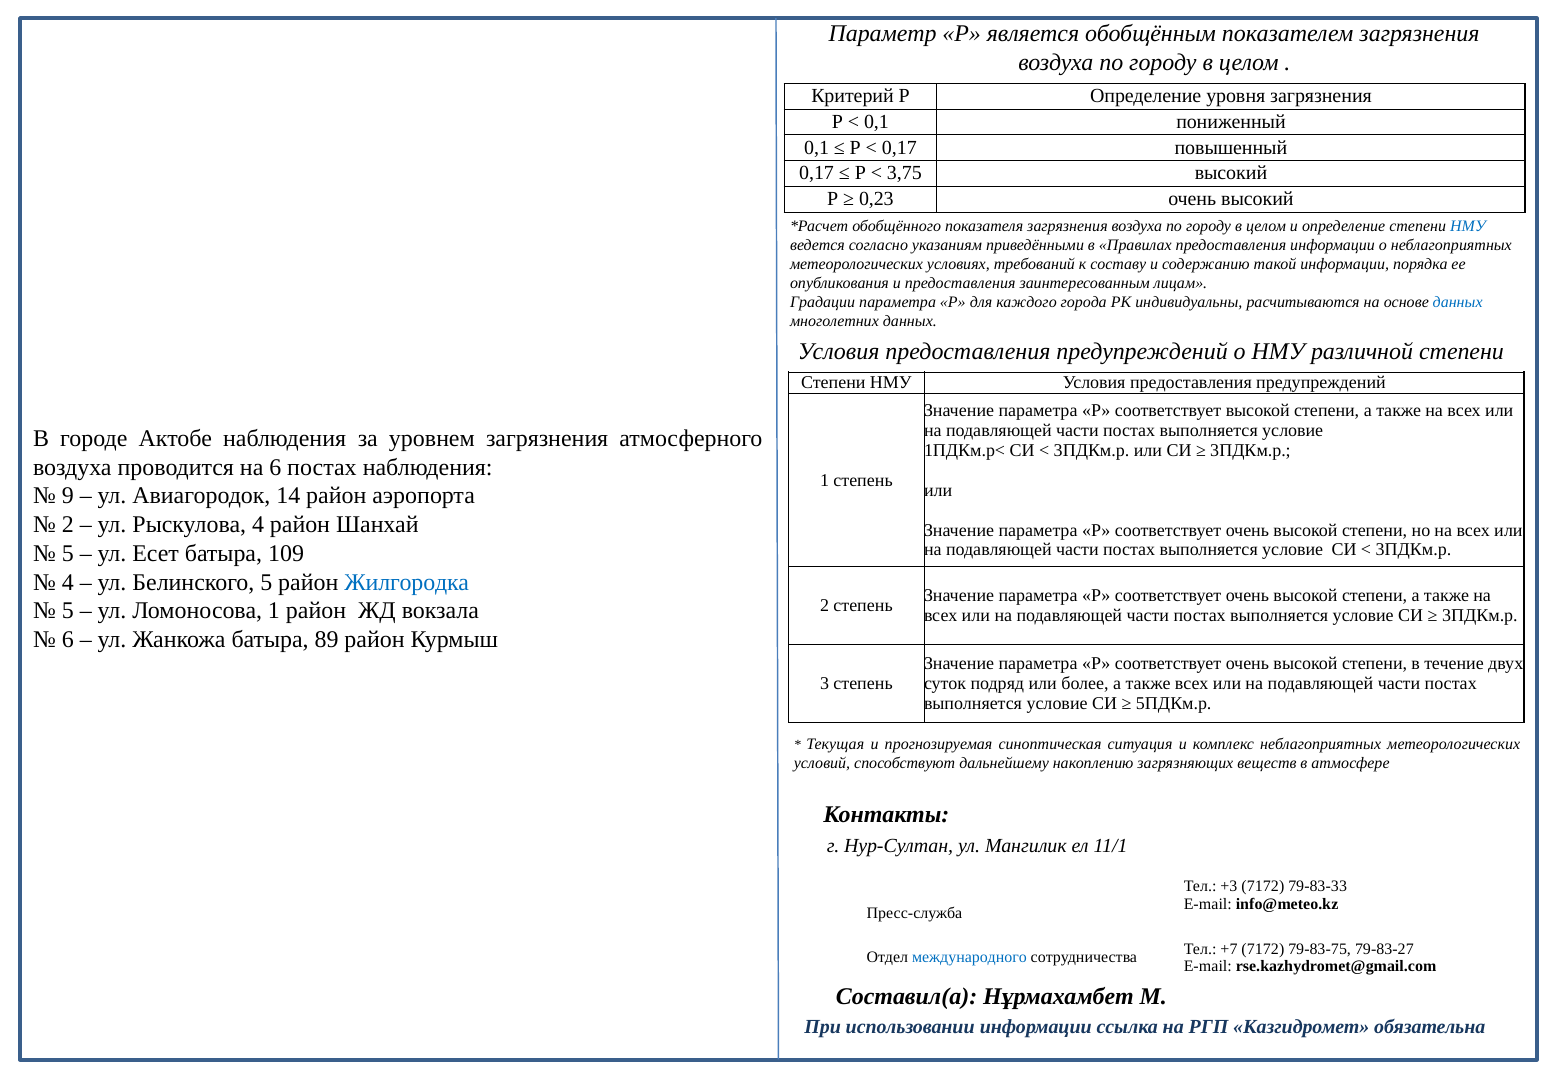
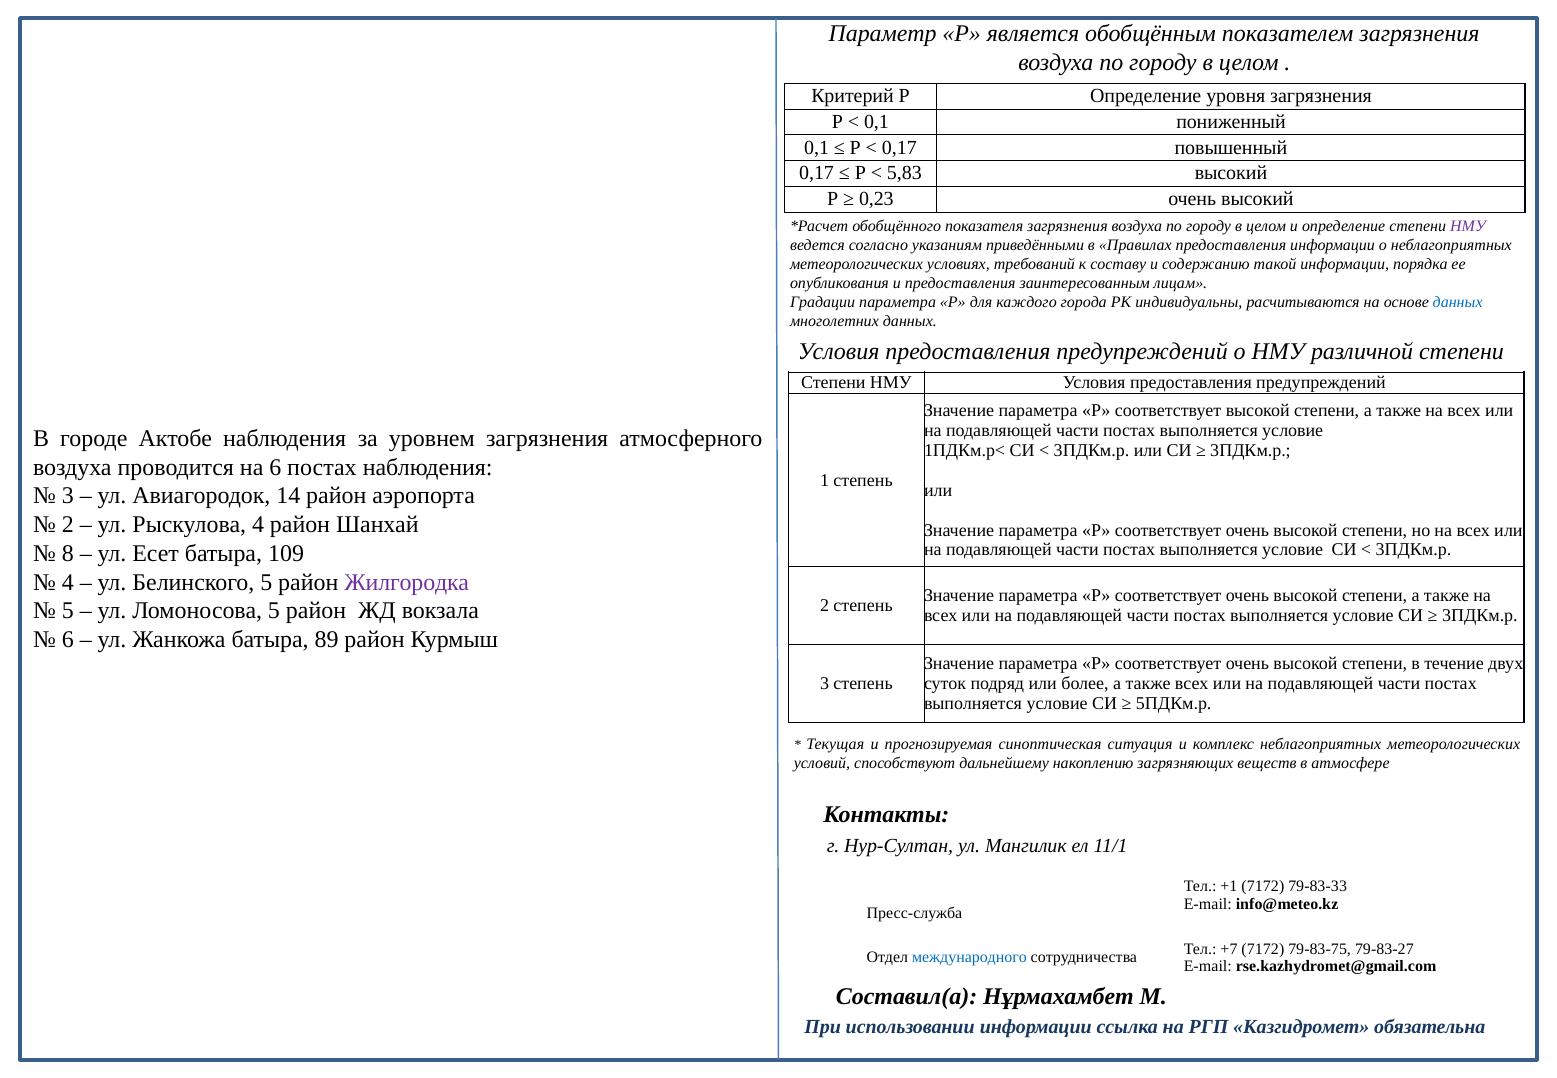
3,75: 3,75 -> 5,83 (904, 173)
НМУ colour: blue -> purple (1468, 226)
9: 9 -> 3 (68, 496)
5: 5 -> 8 (68, 554)
Жилгородка colour: blue -> purple (407, 582)
Ломоносова 1: 1 -> 5 (274, 611)
+3: +3 -> +1 (1229, 886)
